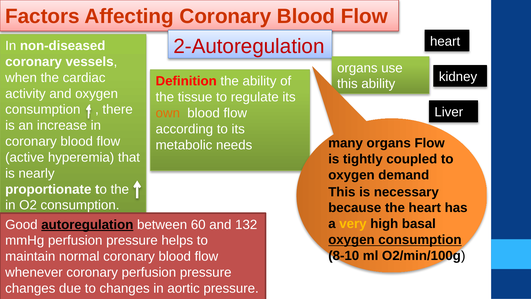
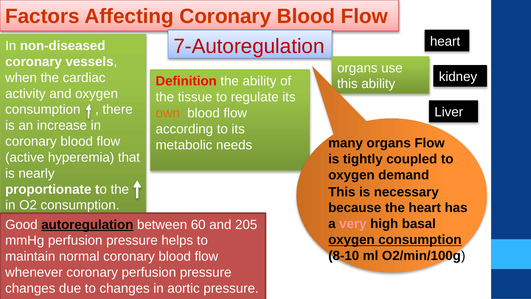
2-Autoregulation: 2-Autoregulation -> 7-Autoregulation (249, 46)
very colour: yellow -> pink (353, 224)
132: 132 -> 205 (246, 224)
